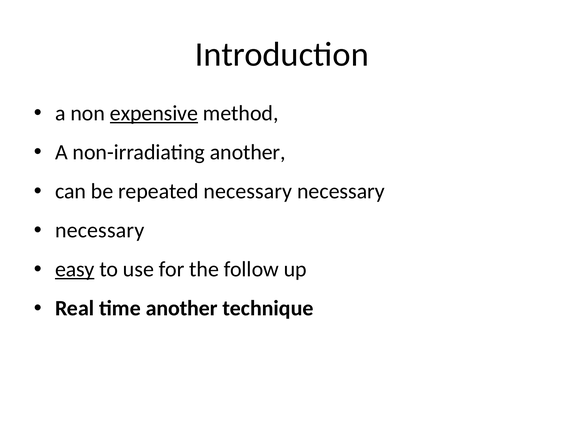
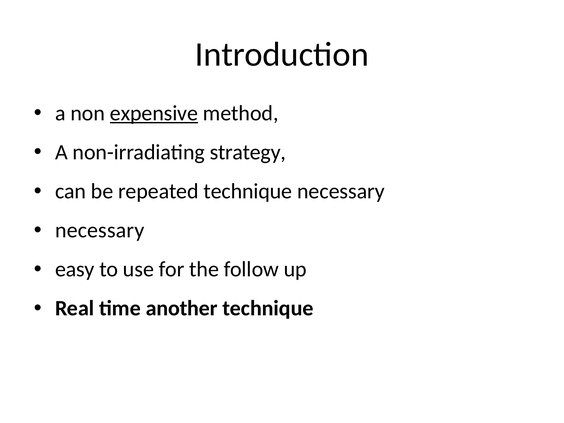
non-irradiating another: another -> strategy (248, 152)
repeated necessary: necessary -> technique (248, 191)
easy underline: present -> none (75, 269)
